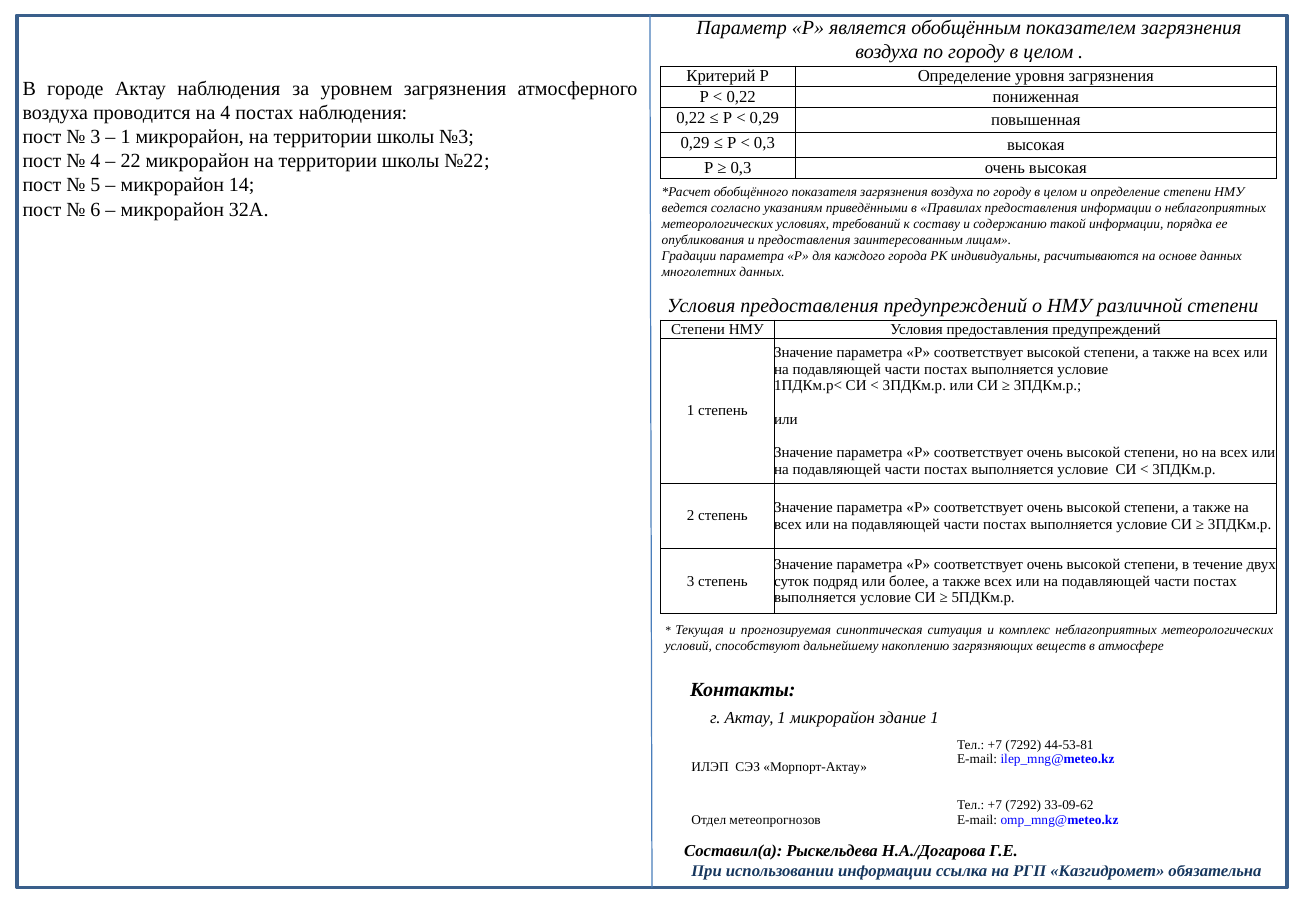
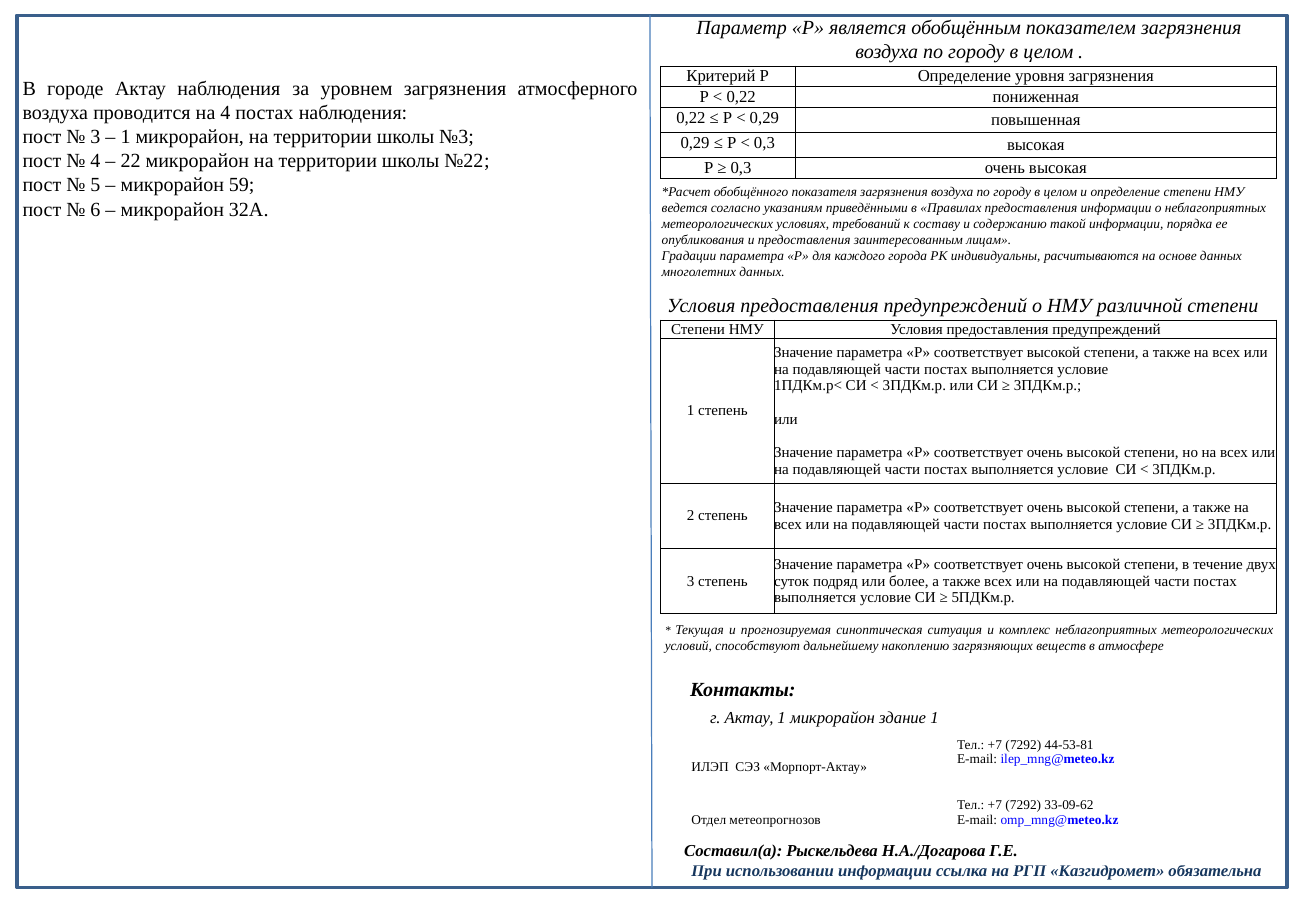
14: 14 -> 59 (242, 185)
